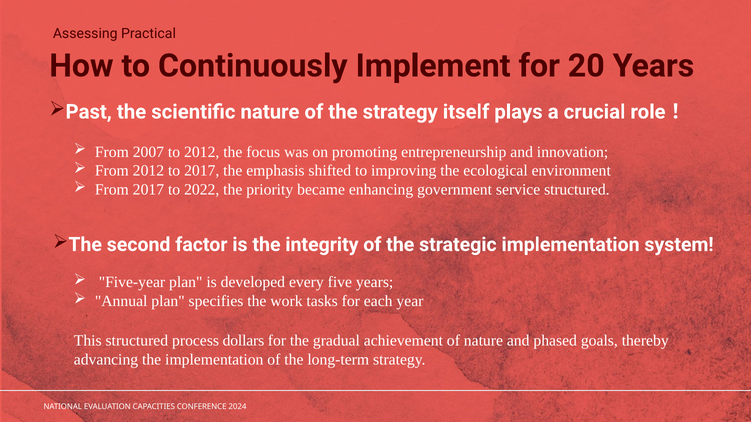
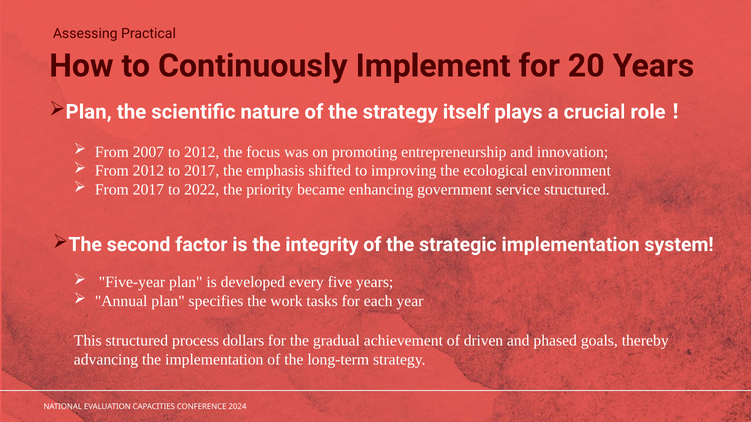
Past: Past -> Plan (89, 112)
of nature: nature -> driven (483, 341)
